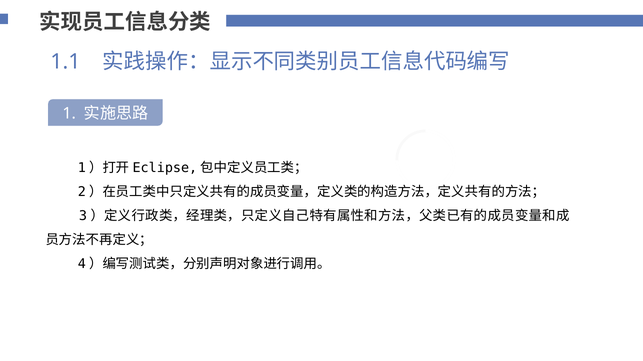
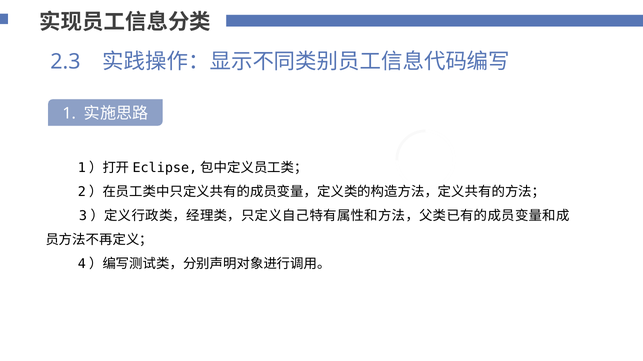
1.1: 1.1 -> 2.3 (65, 62)
